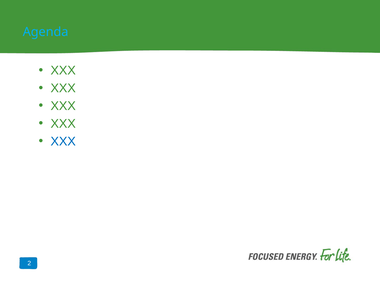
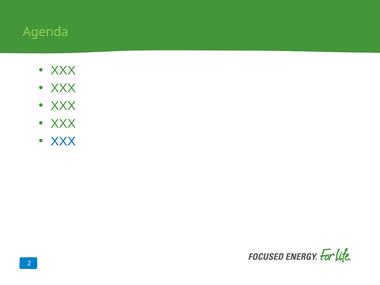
Agenda colour: light blue -> light green (46, 32)
